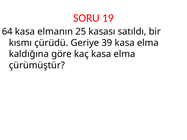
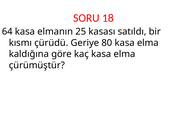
19: 19 -> 18 (108, 18)
39: 39 -> 80 (107, 43)
